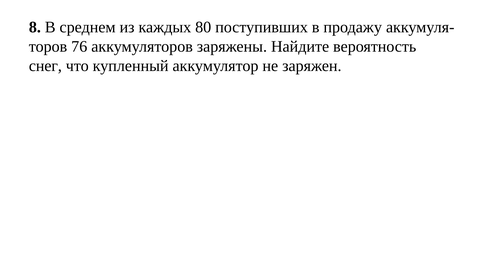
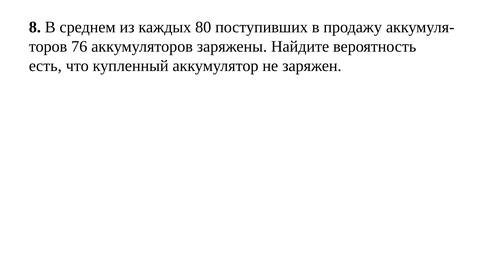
снег: снег -> есть (45, 66)
